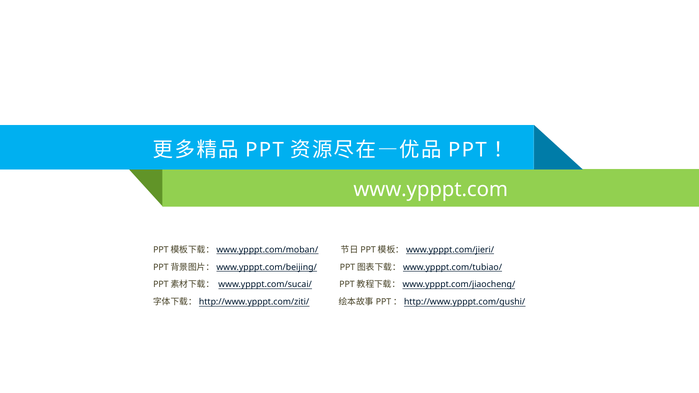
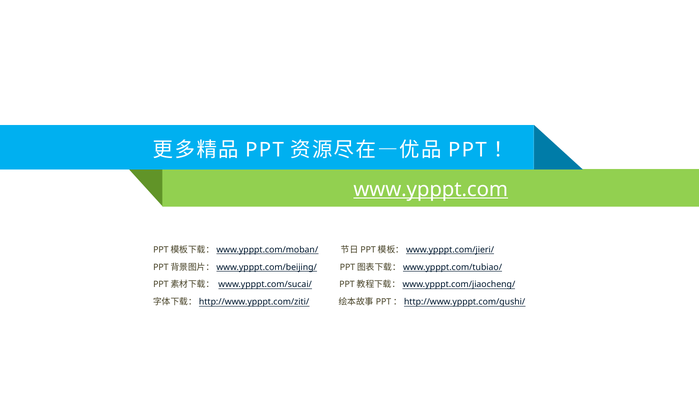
www.ypppt.com underline: none -> present (431, 189)
